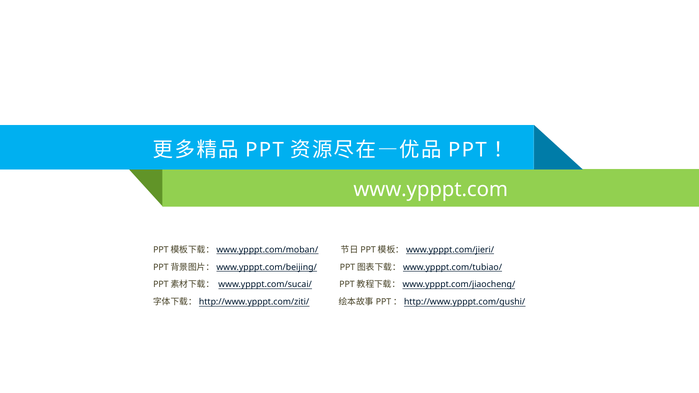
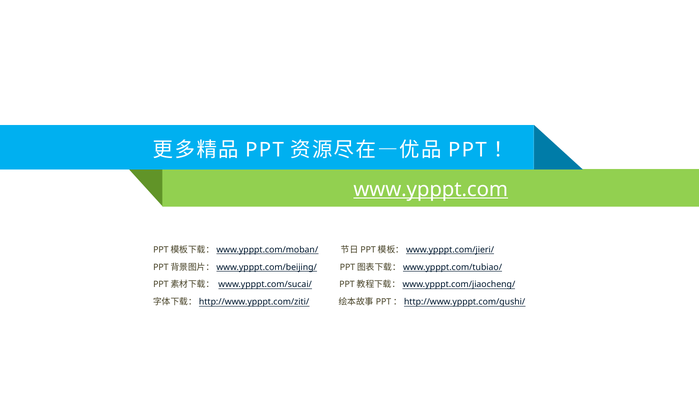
www.ypppt.com underline: none -> present (431, 189)
